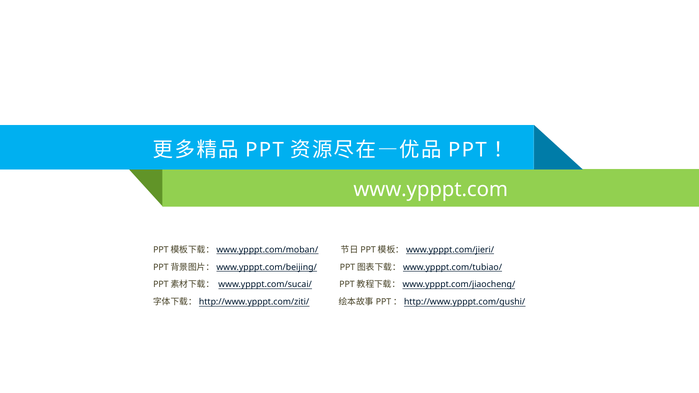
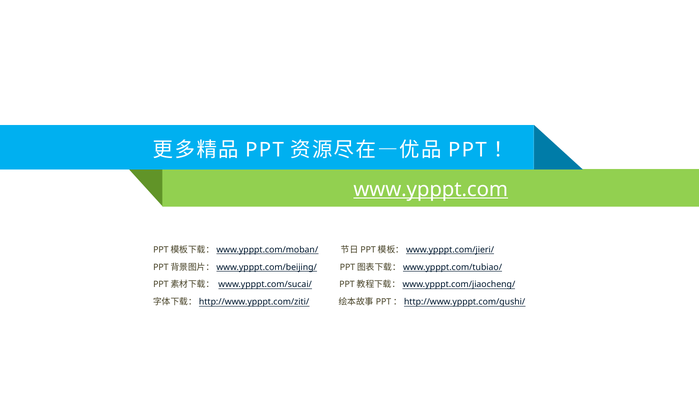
www.ypppt.com underline: none -> present (431, 189)
